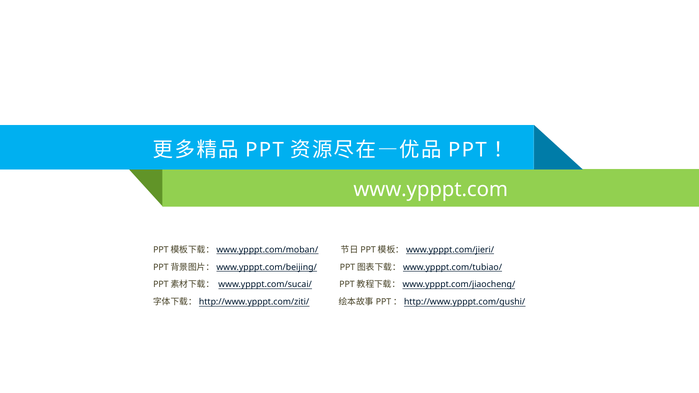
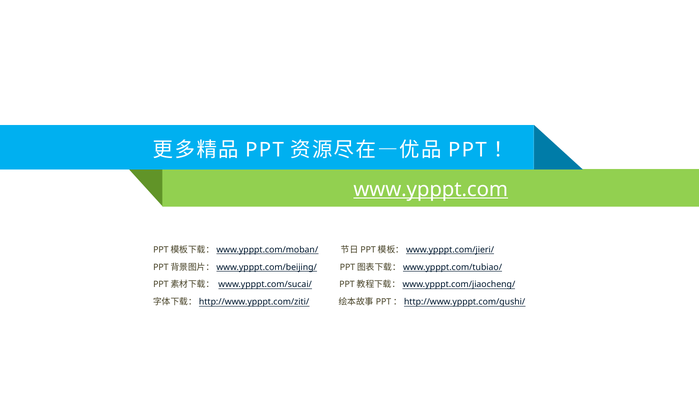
www.ypppt.com underline: none -> present (431, 189)
